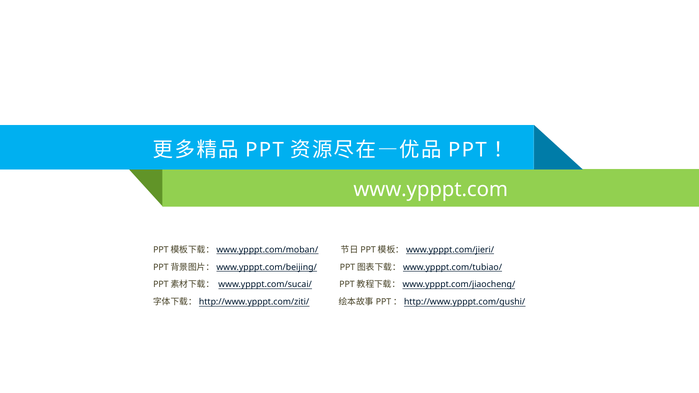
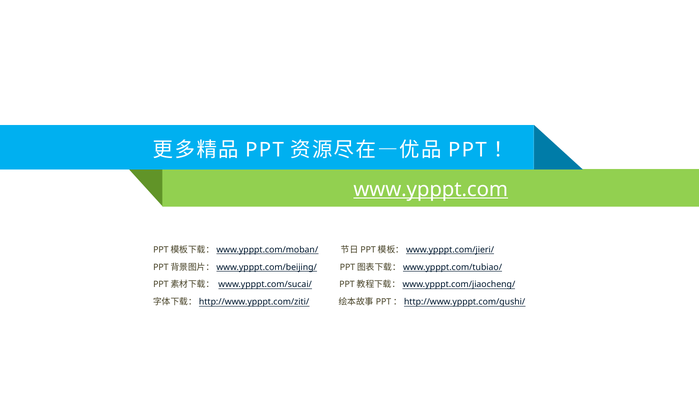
www.ypppt.com underline: none -> present (431, 189)
